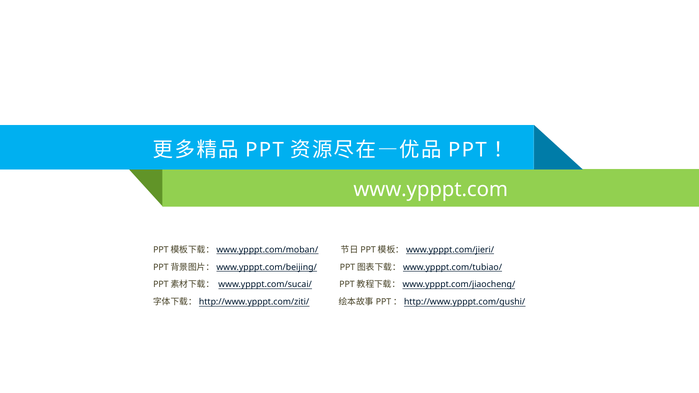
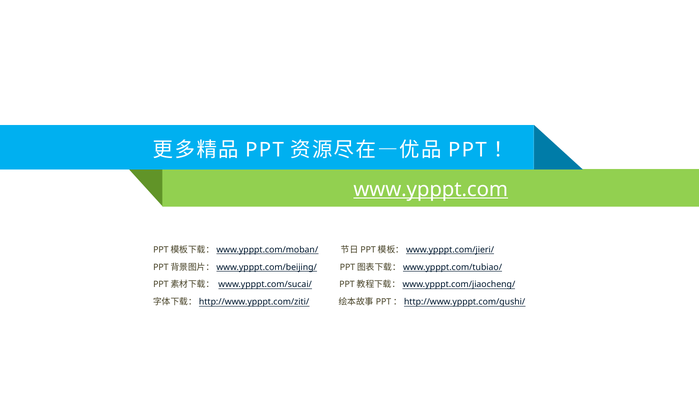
www.ypppt.com underline: none -> present (431, 189)
